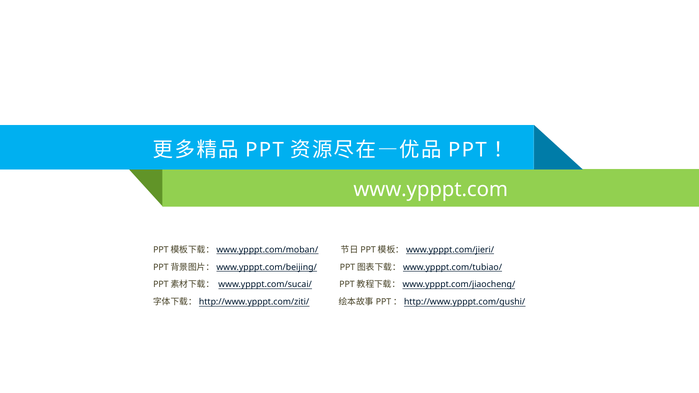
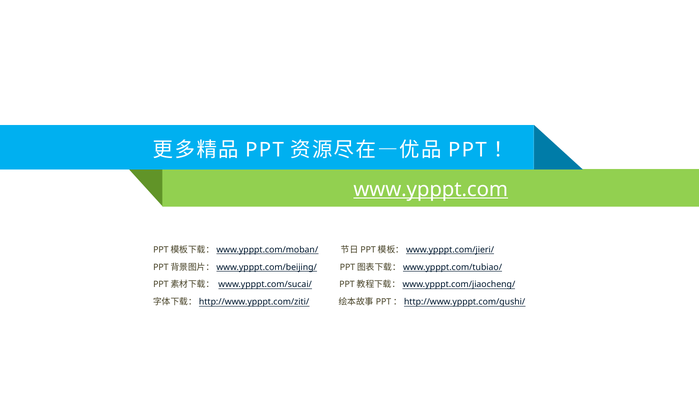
www.ypppt.com underline: none -> present (431, 189)
